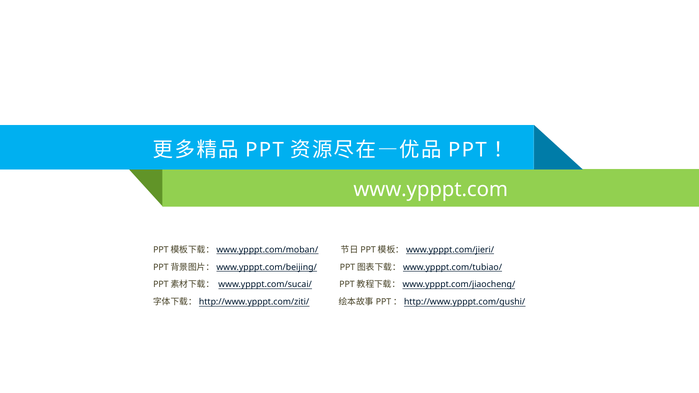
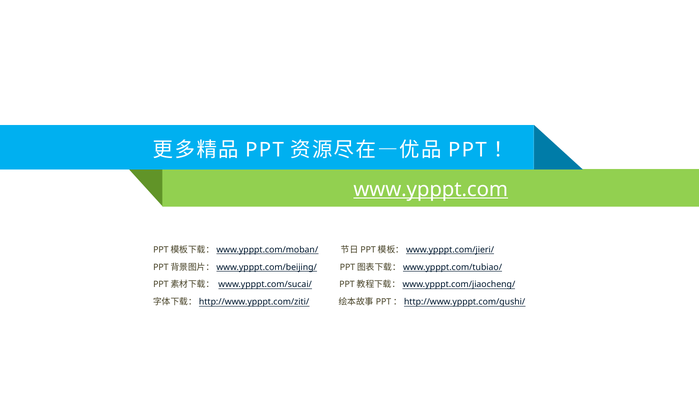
www.ypppt.com underline: none -> present (431, 189)
